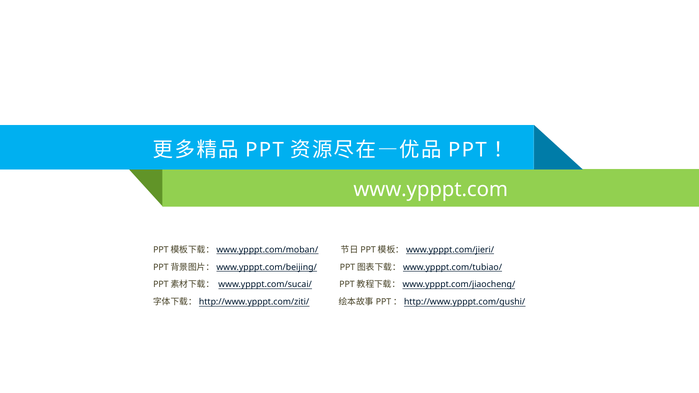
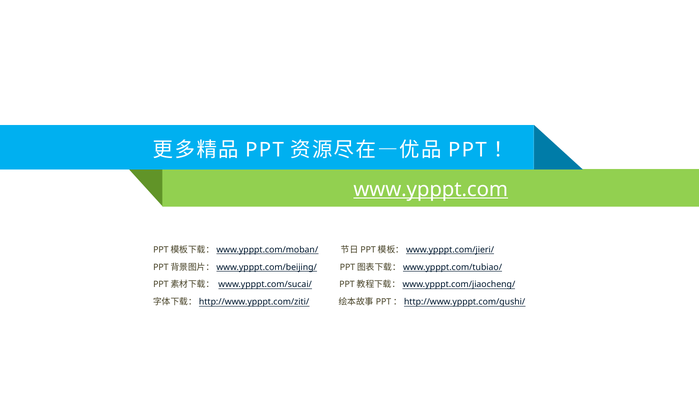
www.ypppt.com underline: none -> present (431, 189)
